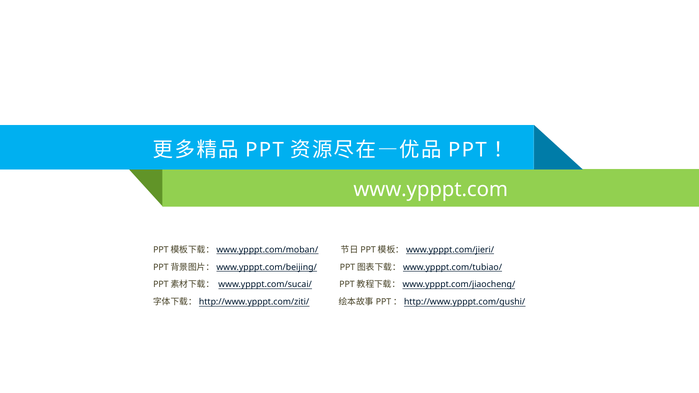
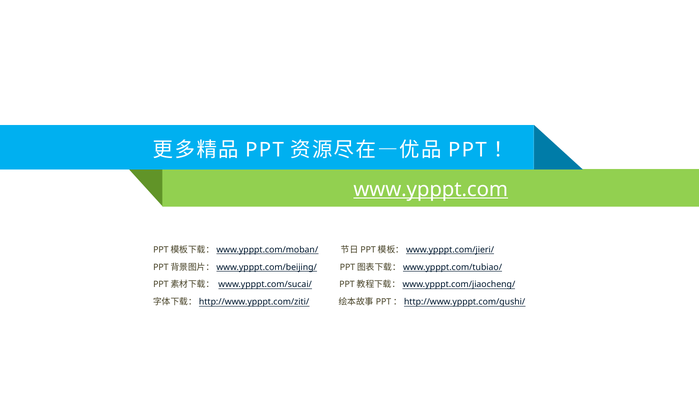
www.ypppt.com underline: none -> present (431, 189)
